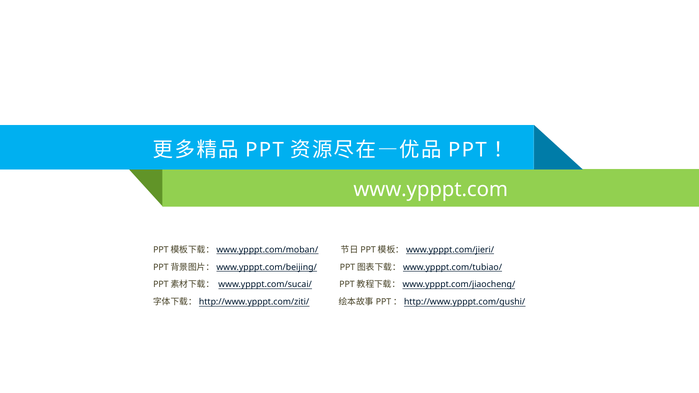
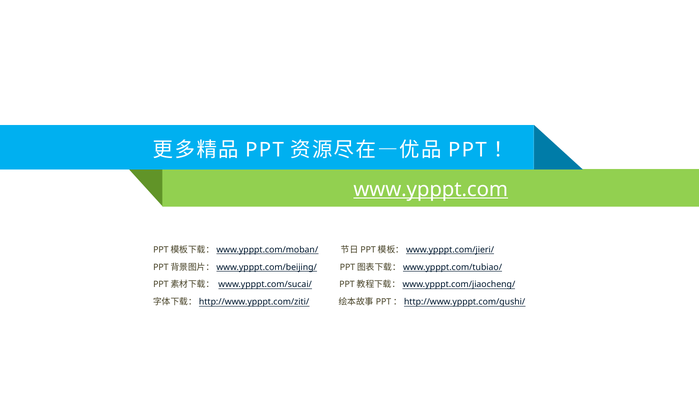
www.ypppt.com underline: none -> present (431, 189)
